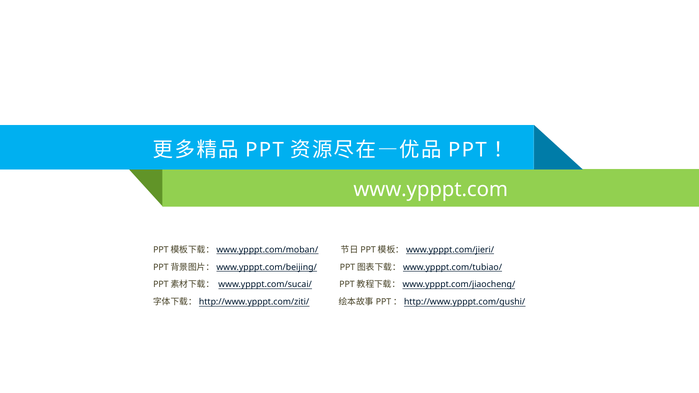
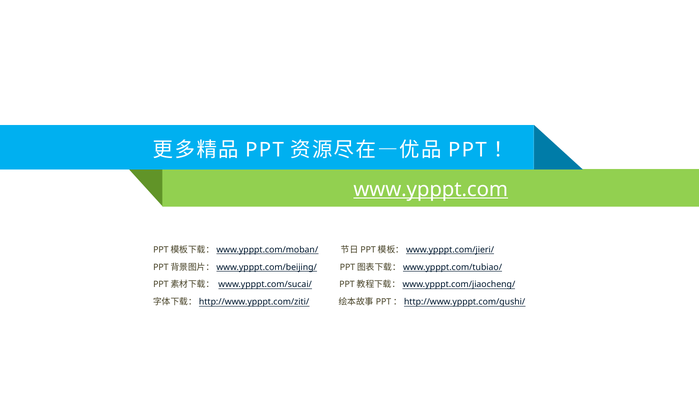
www.ypppt.com underline: none -> present (431, 189)
